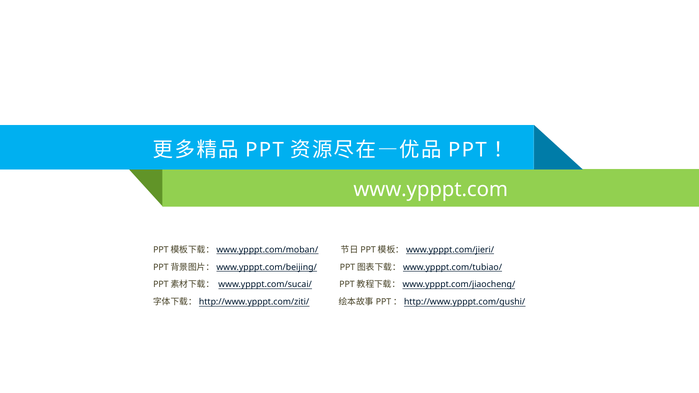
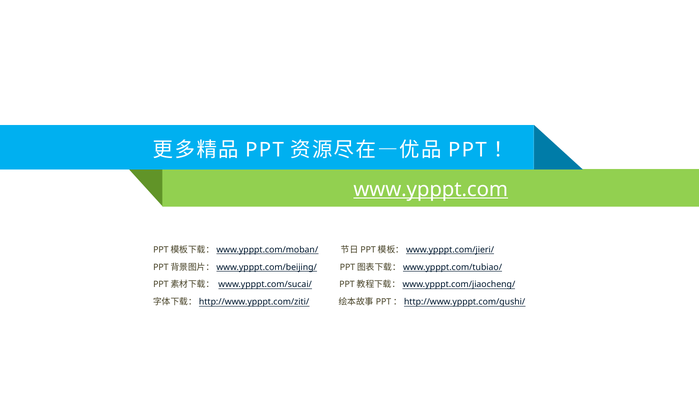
www.ypppt.com underline: none -> present (431, 189)
